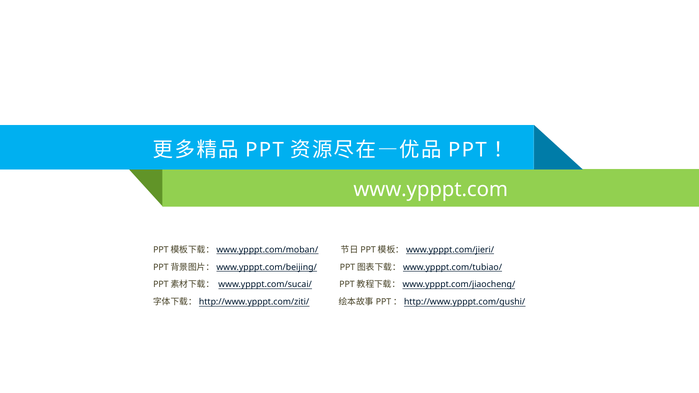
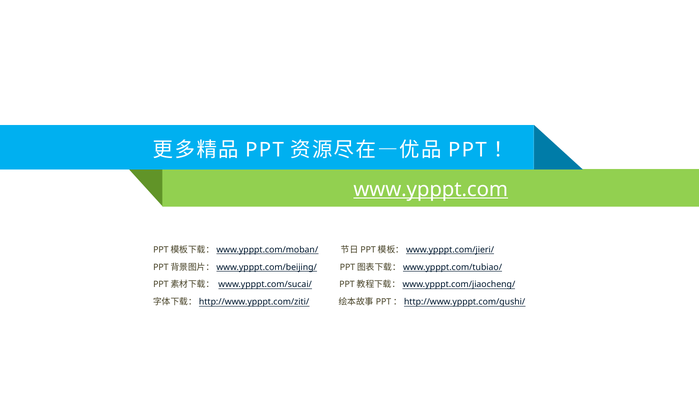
www.ypppt.com underline: none -> present (431, 189)
